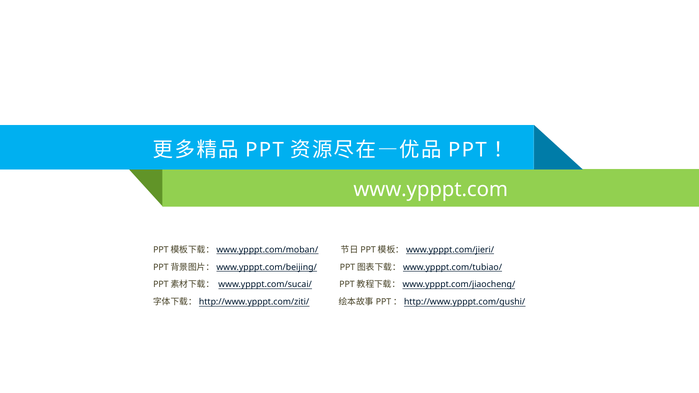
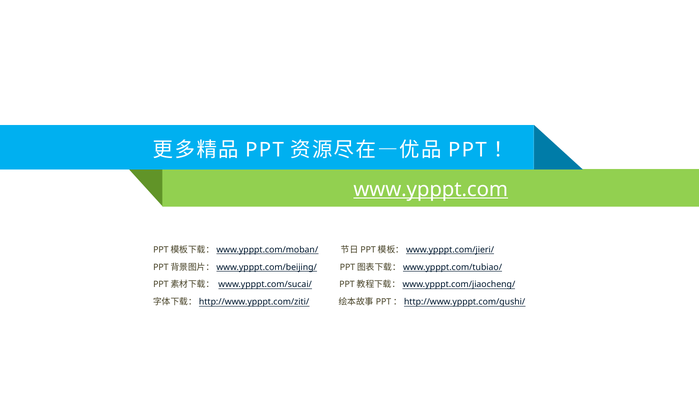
www.ypppt.com underline: none -> present (431, 189)
